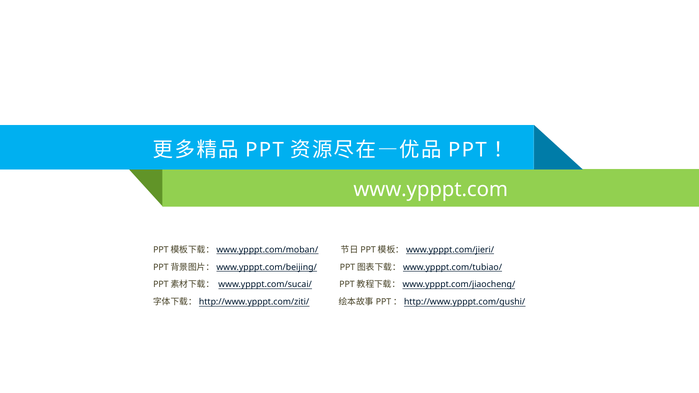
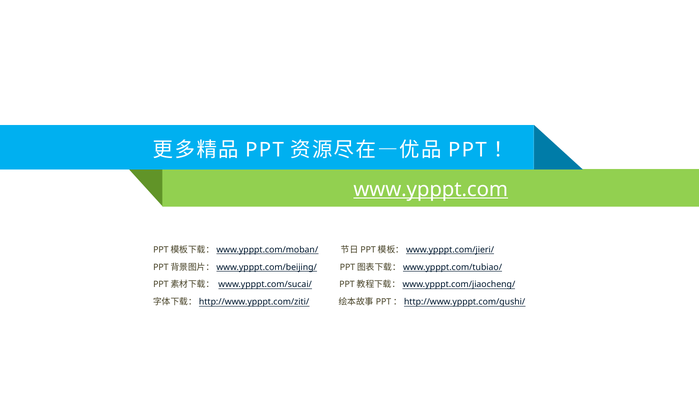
www.ypppt.com underline: none -> present (431, 189)
